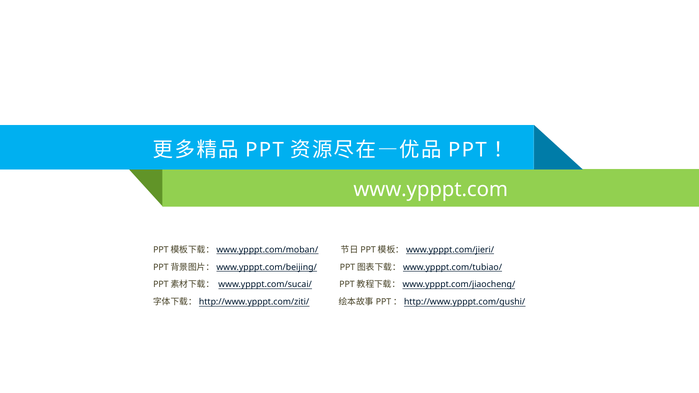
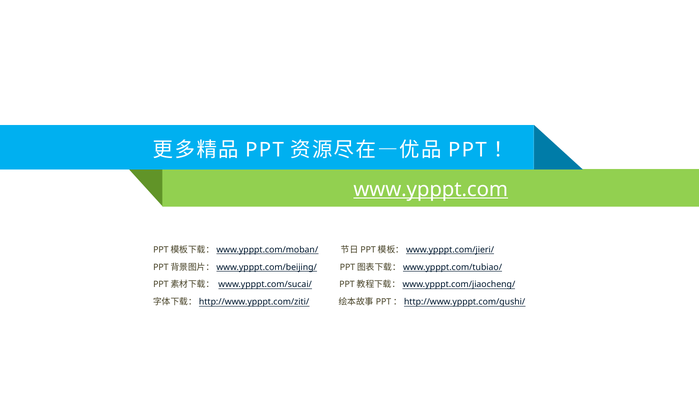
www.ypppt.com underline: none -> present (431, 189)
